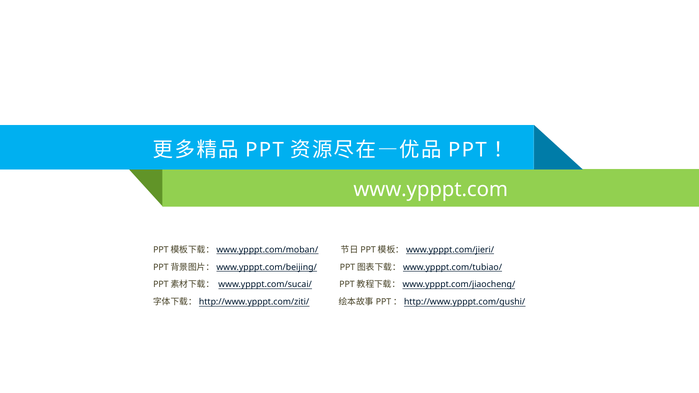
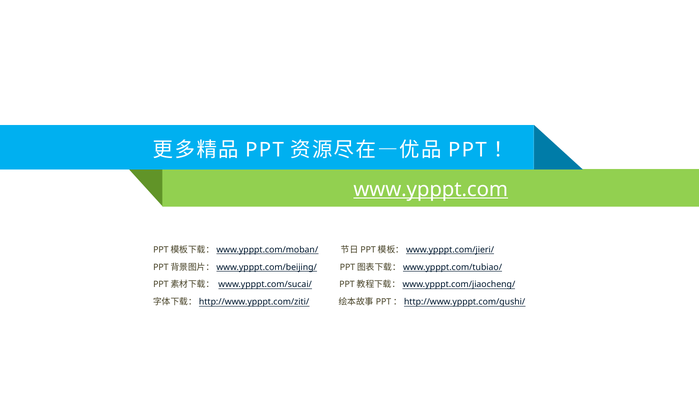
www.ypppt.com underline: none -> present (431, 189)
